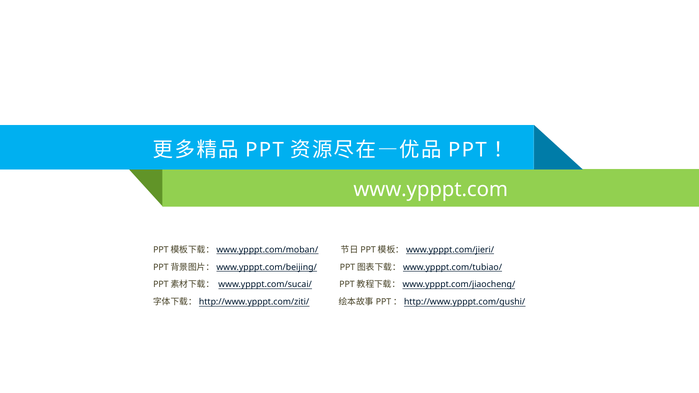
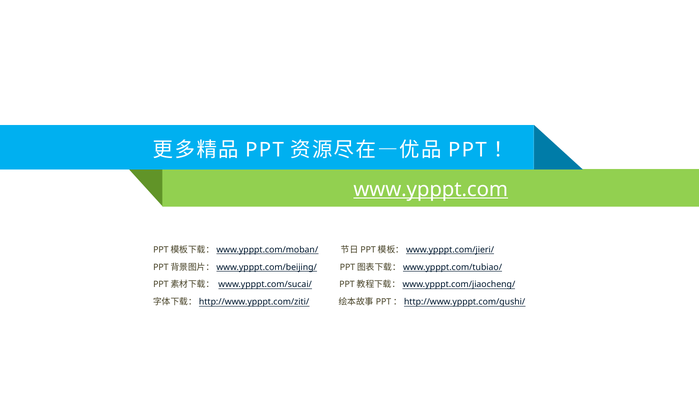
www.ypppt.com underline: none -> present (431, 189)
